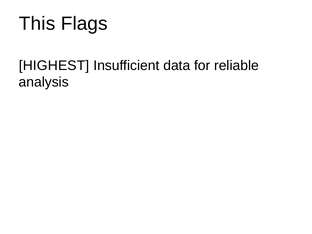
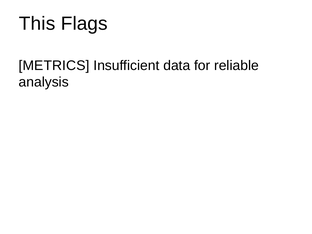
HIGHEST: HIGHEST -> METRICS (54, 65)
